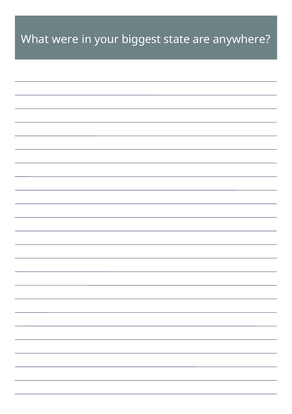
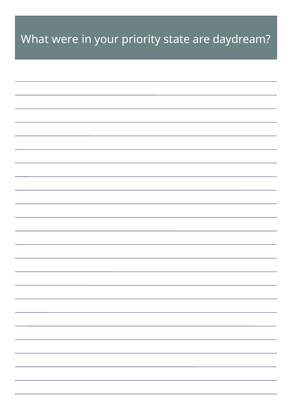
biggest: biggest -> priority (141, 39)
anywhere: anywhere -> daydream (242, 39)
